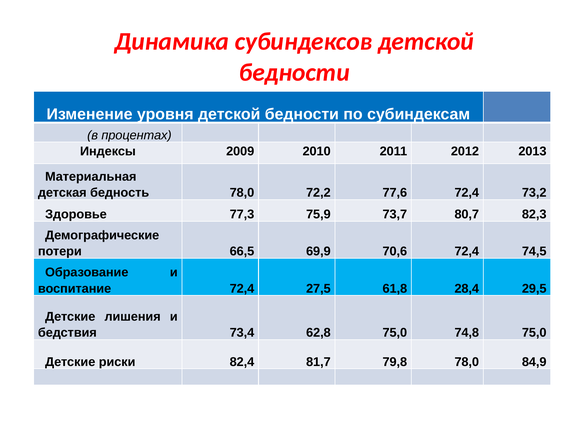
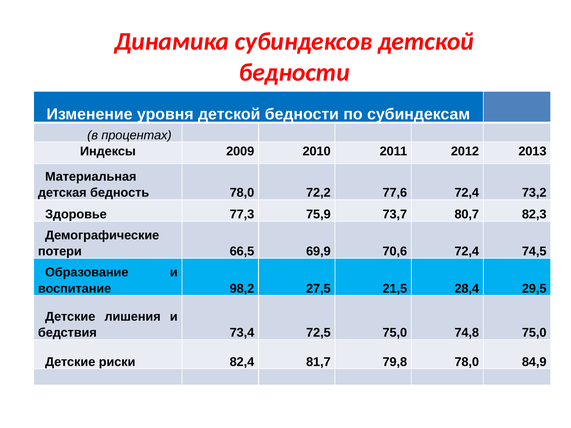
воспитание 72,4: 72,4 -> 98,2 (242, 289)
61,8: 61,8 -> 21,5 (395, 289)
62,8: 62,8 -> 72,5 (318, 333)
